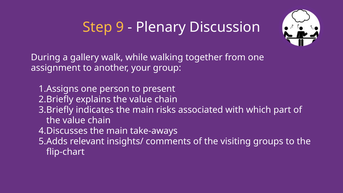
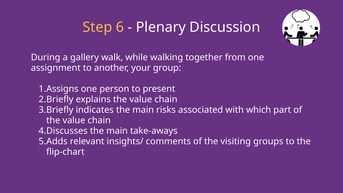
9: 9 -> 6 (120, 27)
